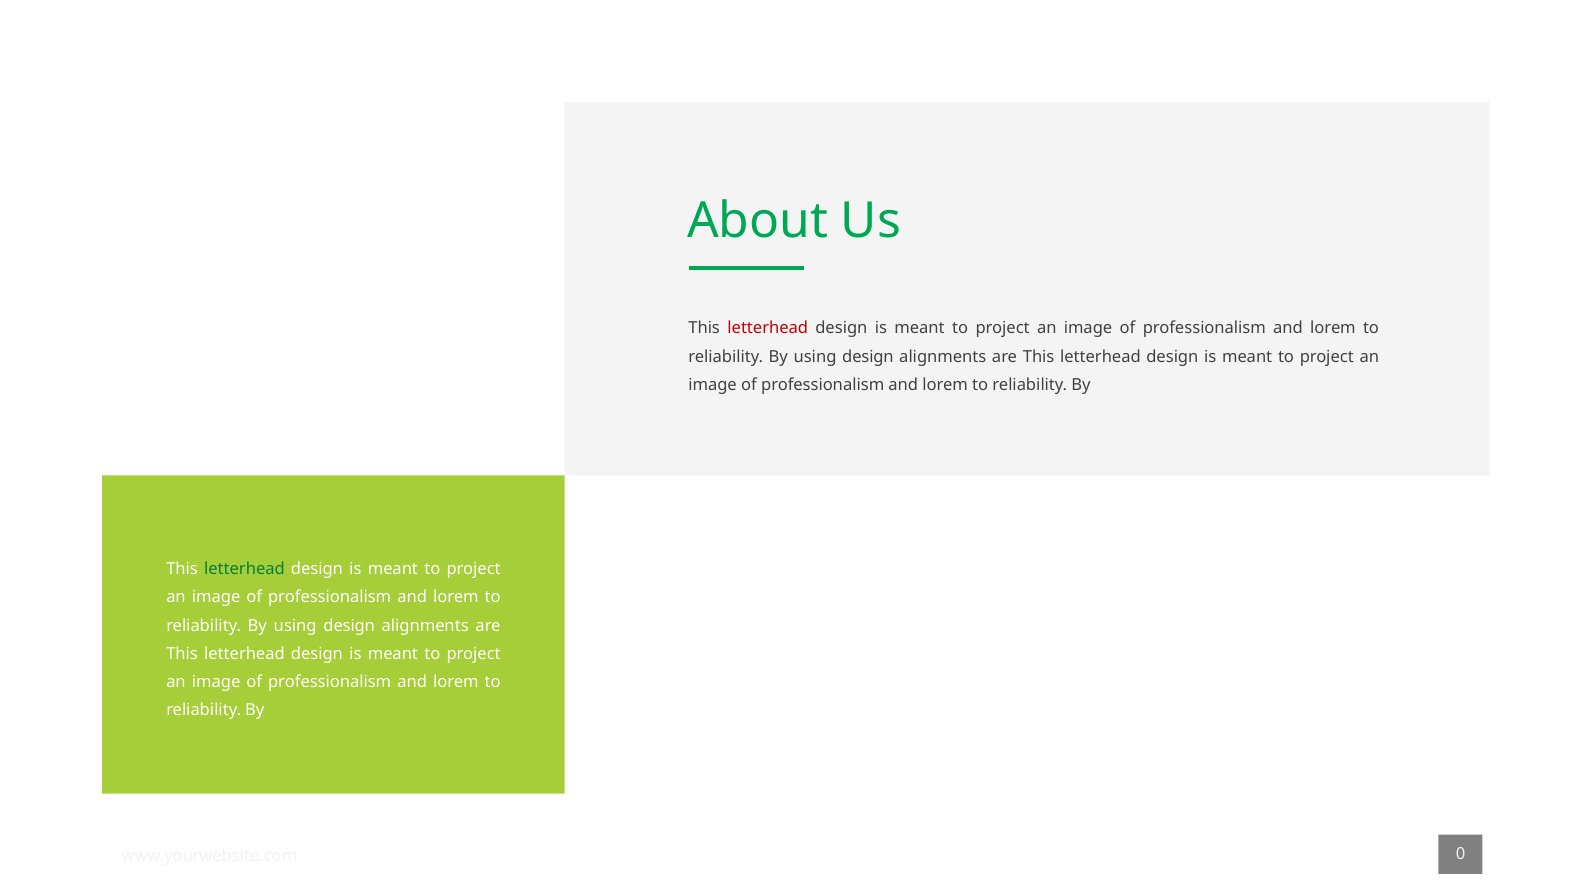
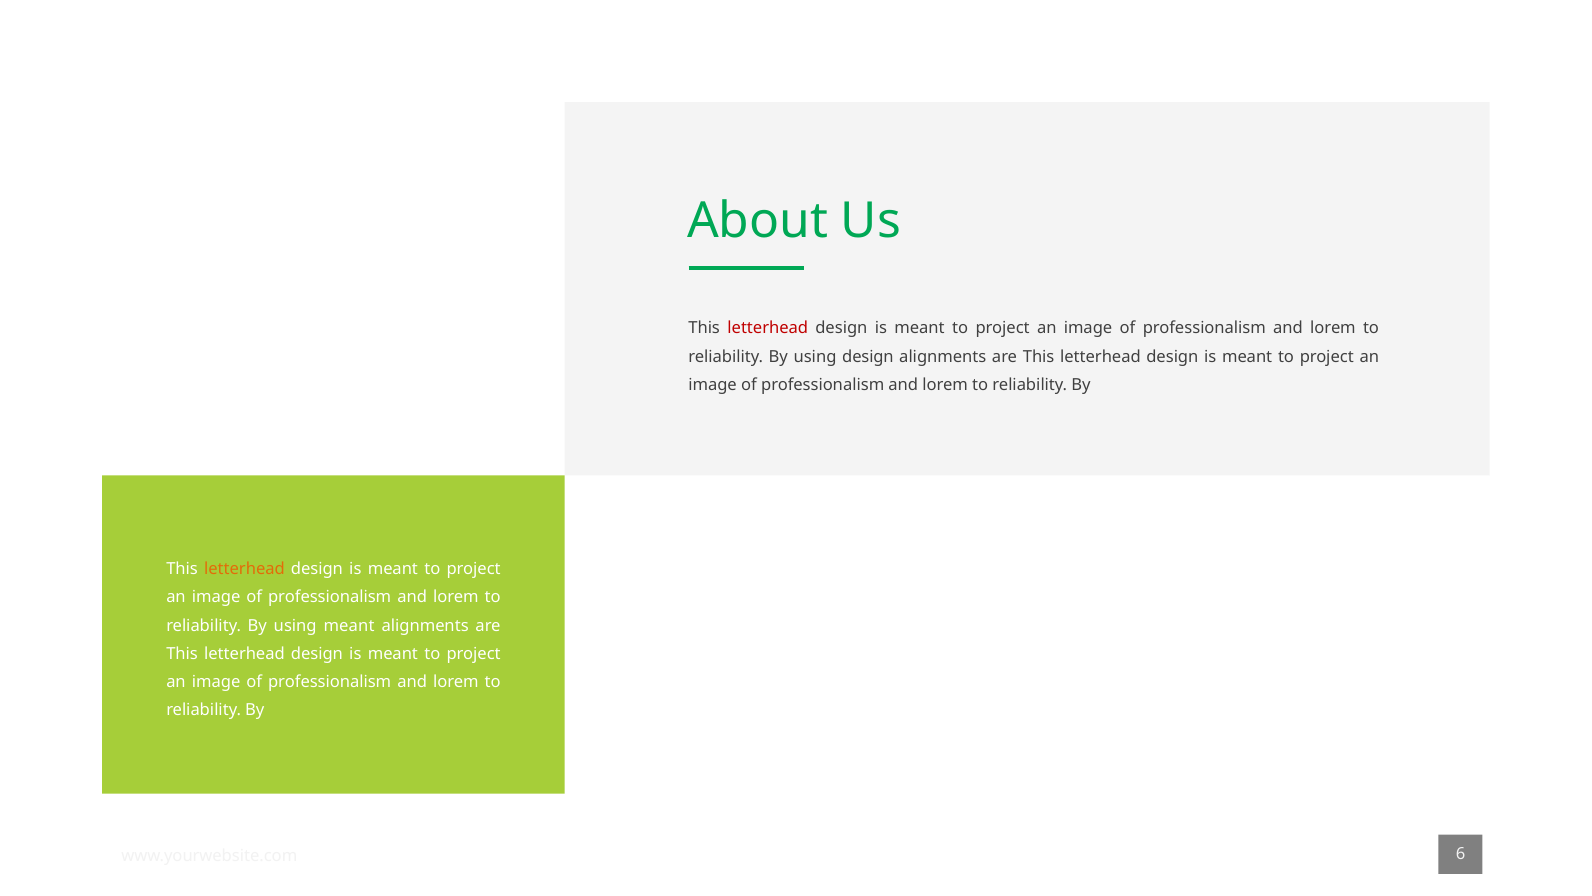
letterhead colour: green -> orange (245, 569)
design: design -> meant (349, 625)
0: 0 -> 6 (1461, 854)
